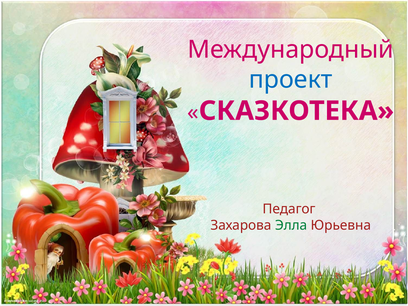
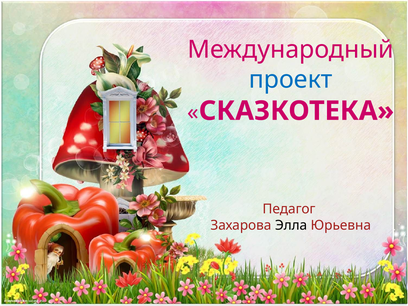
Элла colour: green -> black (291, 225)
